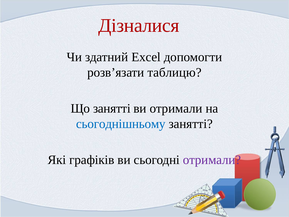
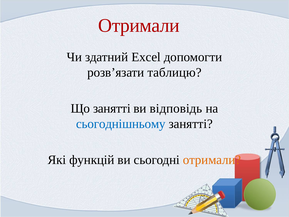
Дізналися: Дізналися -> Отримали (139, 25)
ви отримали: отримали -> відповідь (176, 108)
графіків: графіків -> функцій (92, 160)
отримали colour: purple -> orange (212, 160)
